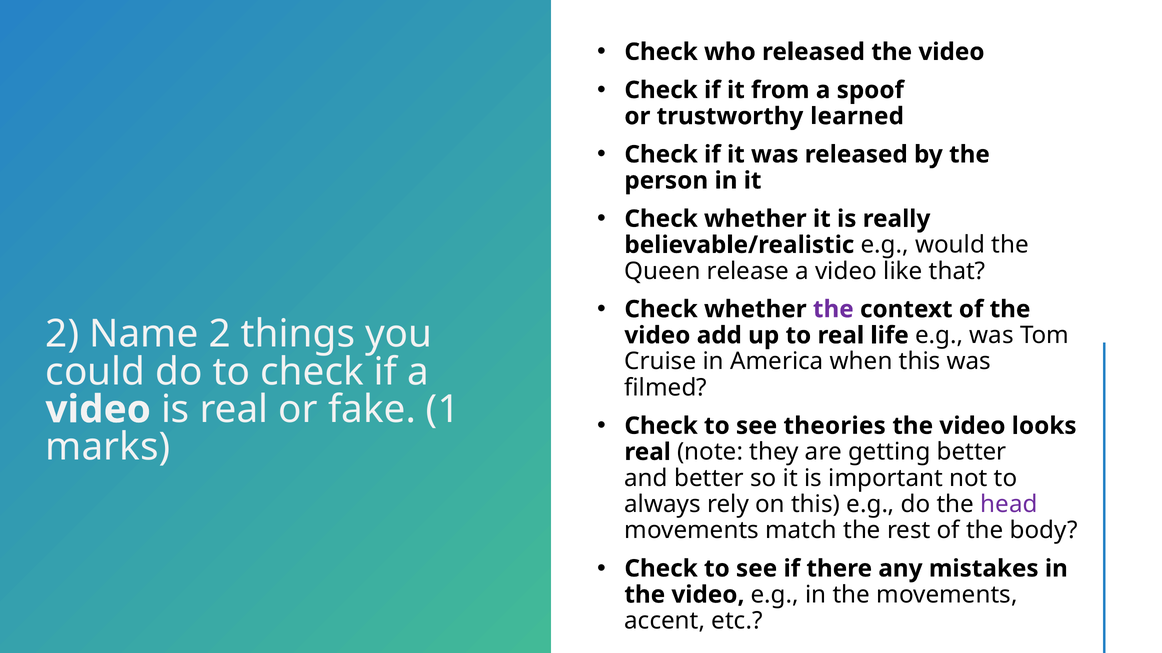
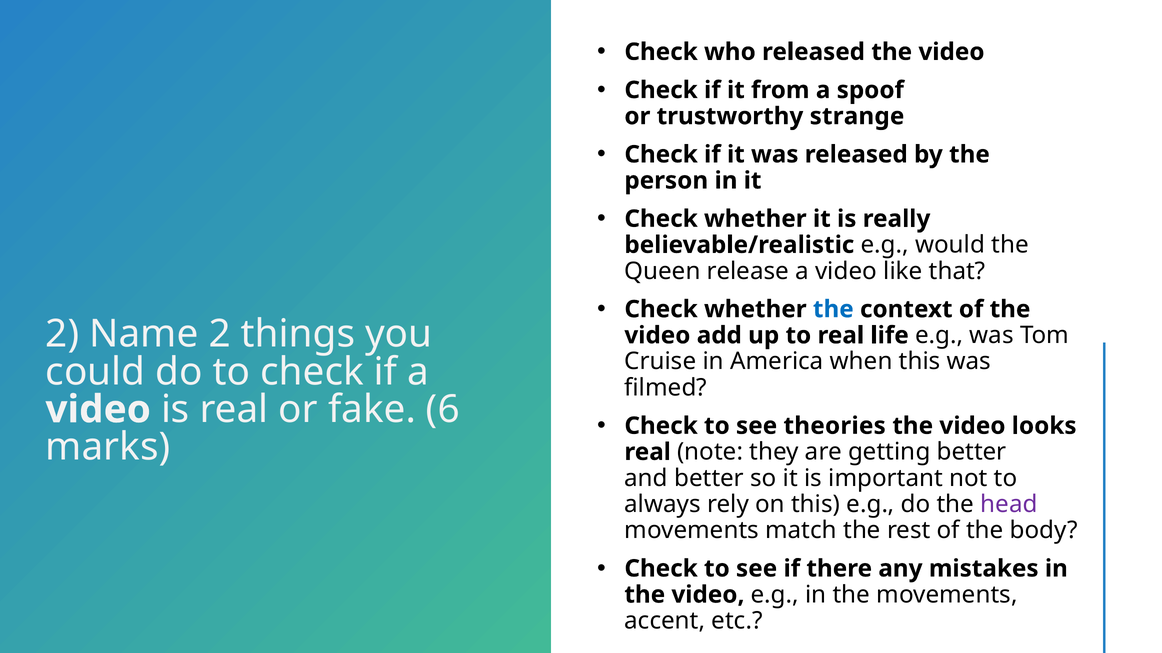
learned: learned -> strange (857, 116)
the colour: purple -> blue (833, 310)
1: 1 -> 6 (443, 410)
